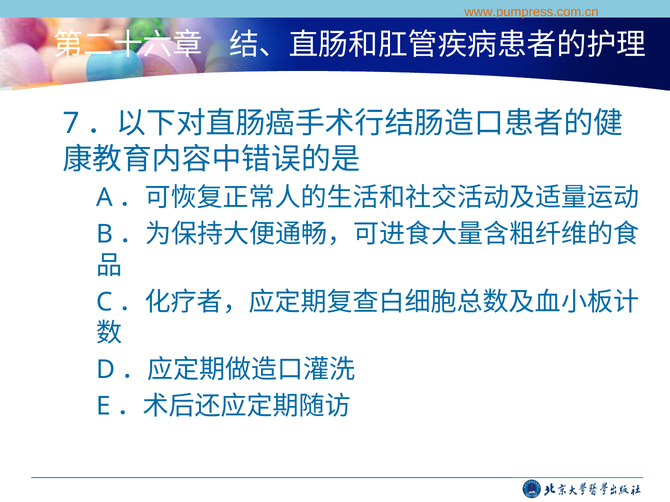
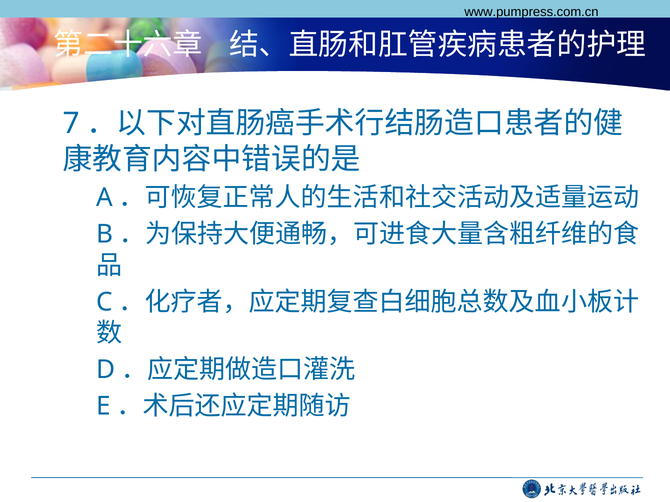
www.pumpress.com.cn colour: orange -> black (531, 12)
